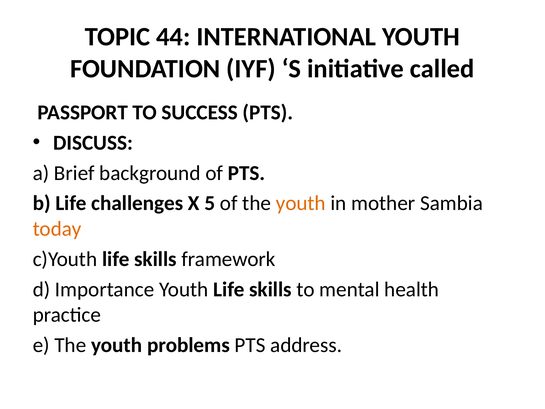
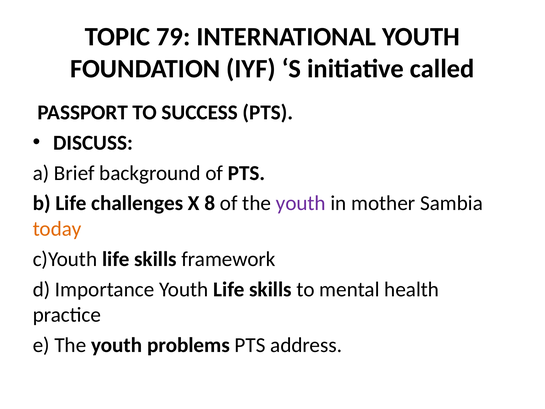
44: 44 -> 79 (173, 37)
5: 5 -> 8 (210, 203)
youth colour: orange -> purple (301, 203)
